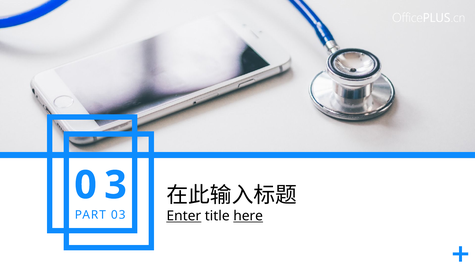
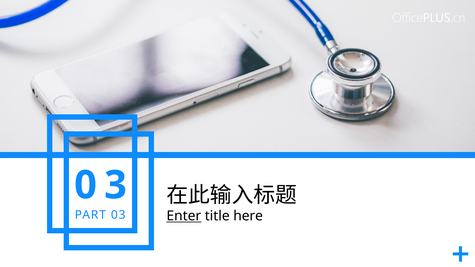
here underline: present -> none (248, 216)
